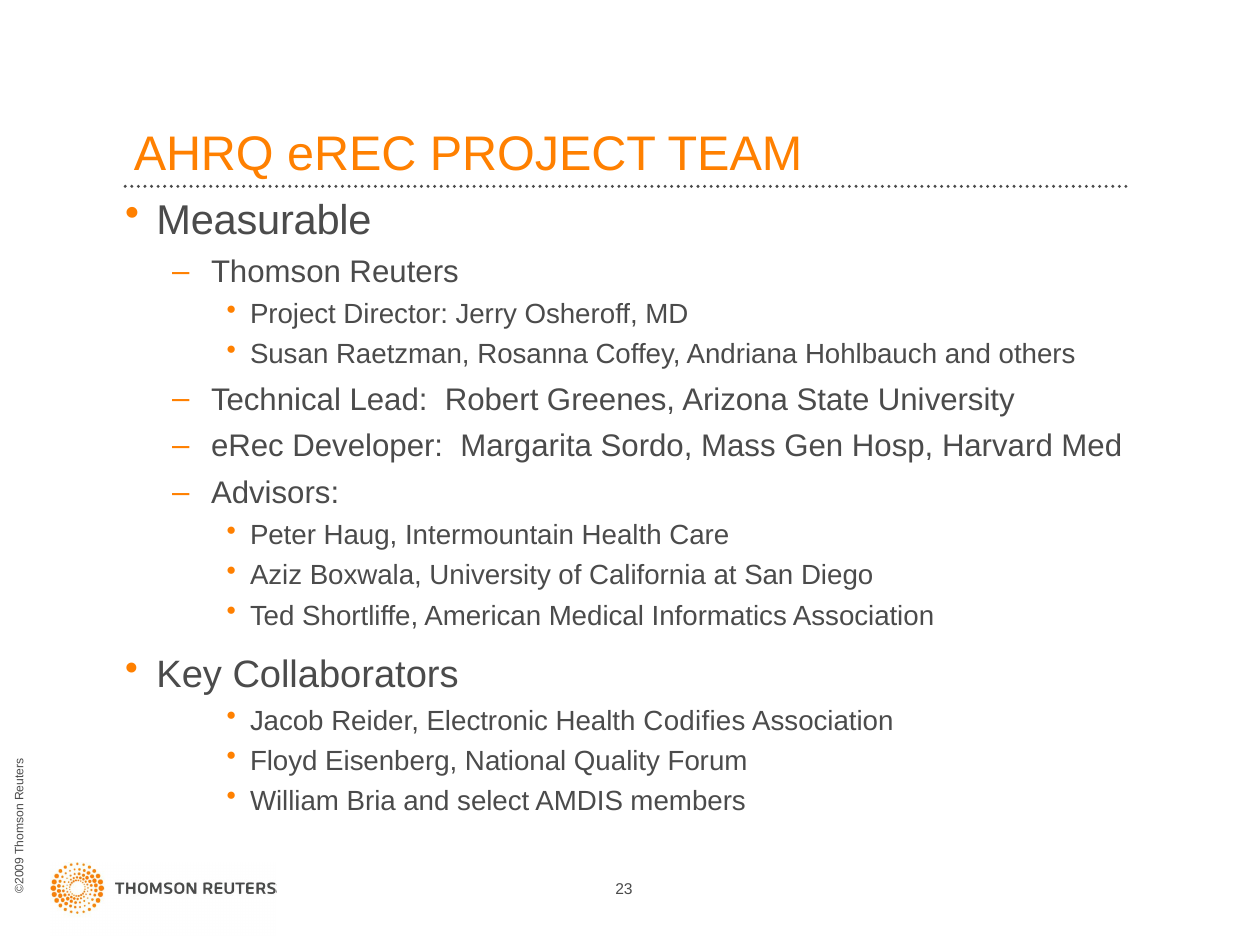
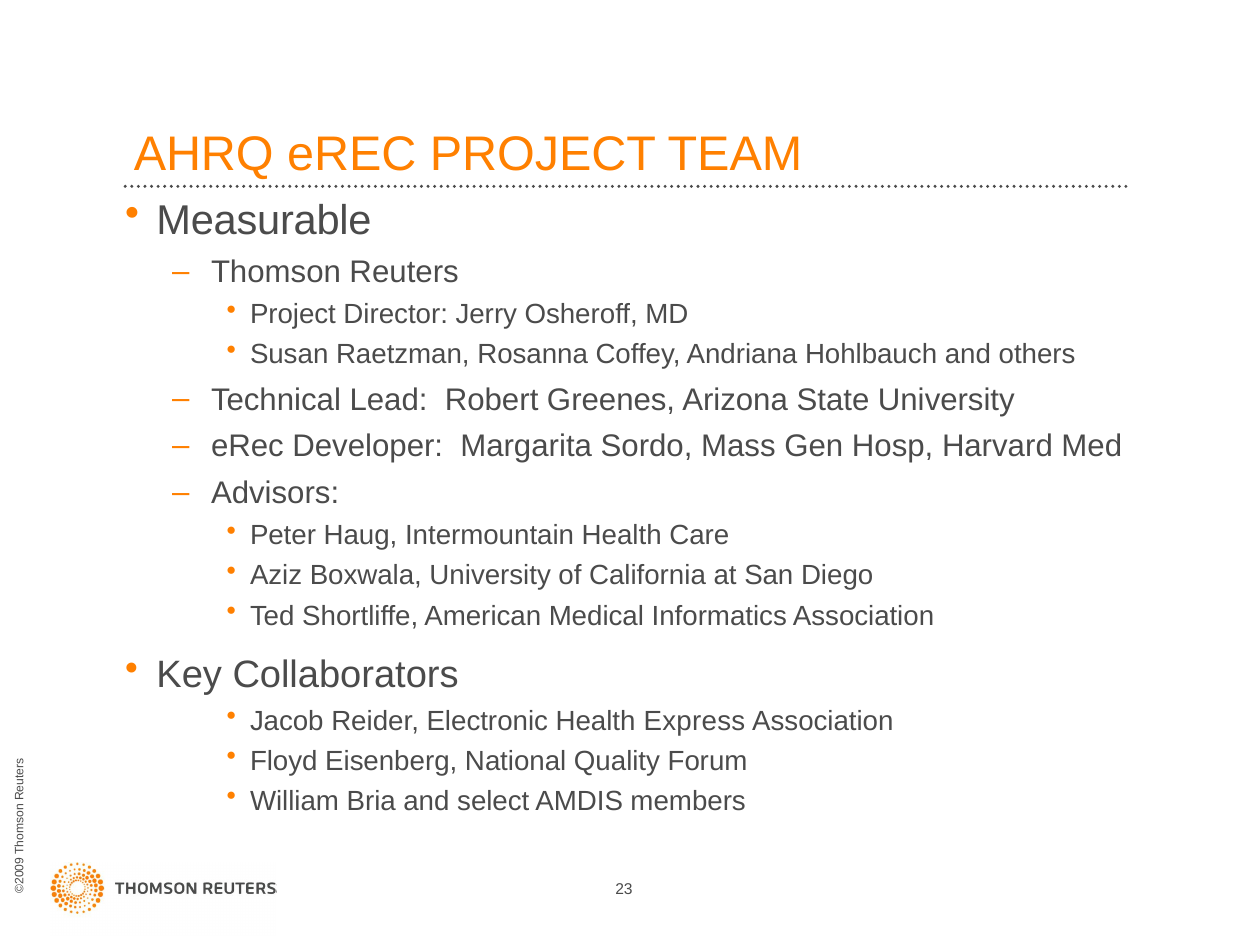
Codifies: Codifies -> Express (694, 721)
